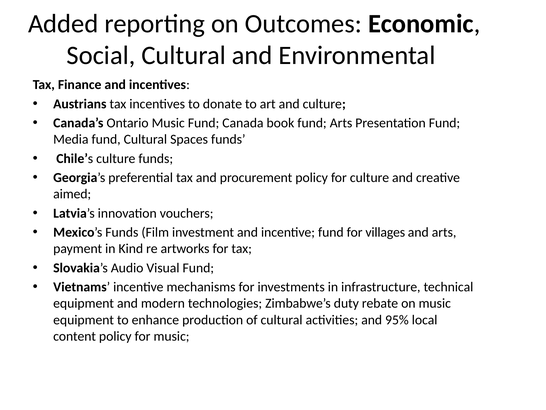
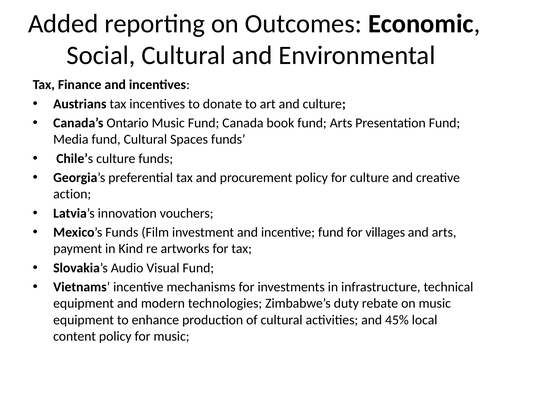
aimed: aimed -> action (72, 194)
95%: 95% -> 45% (397, 319)
